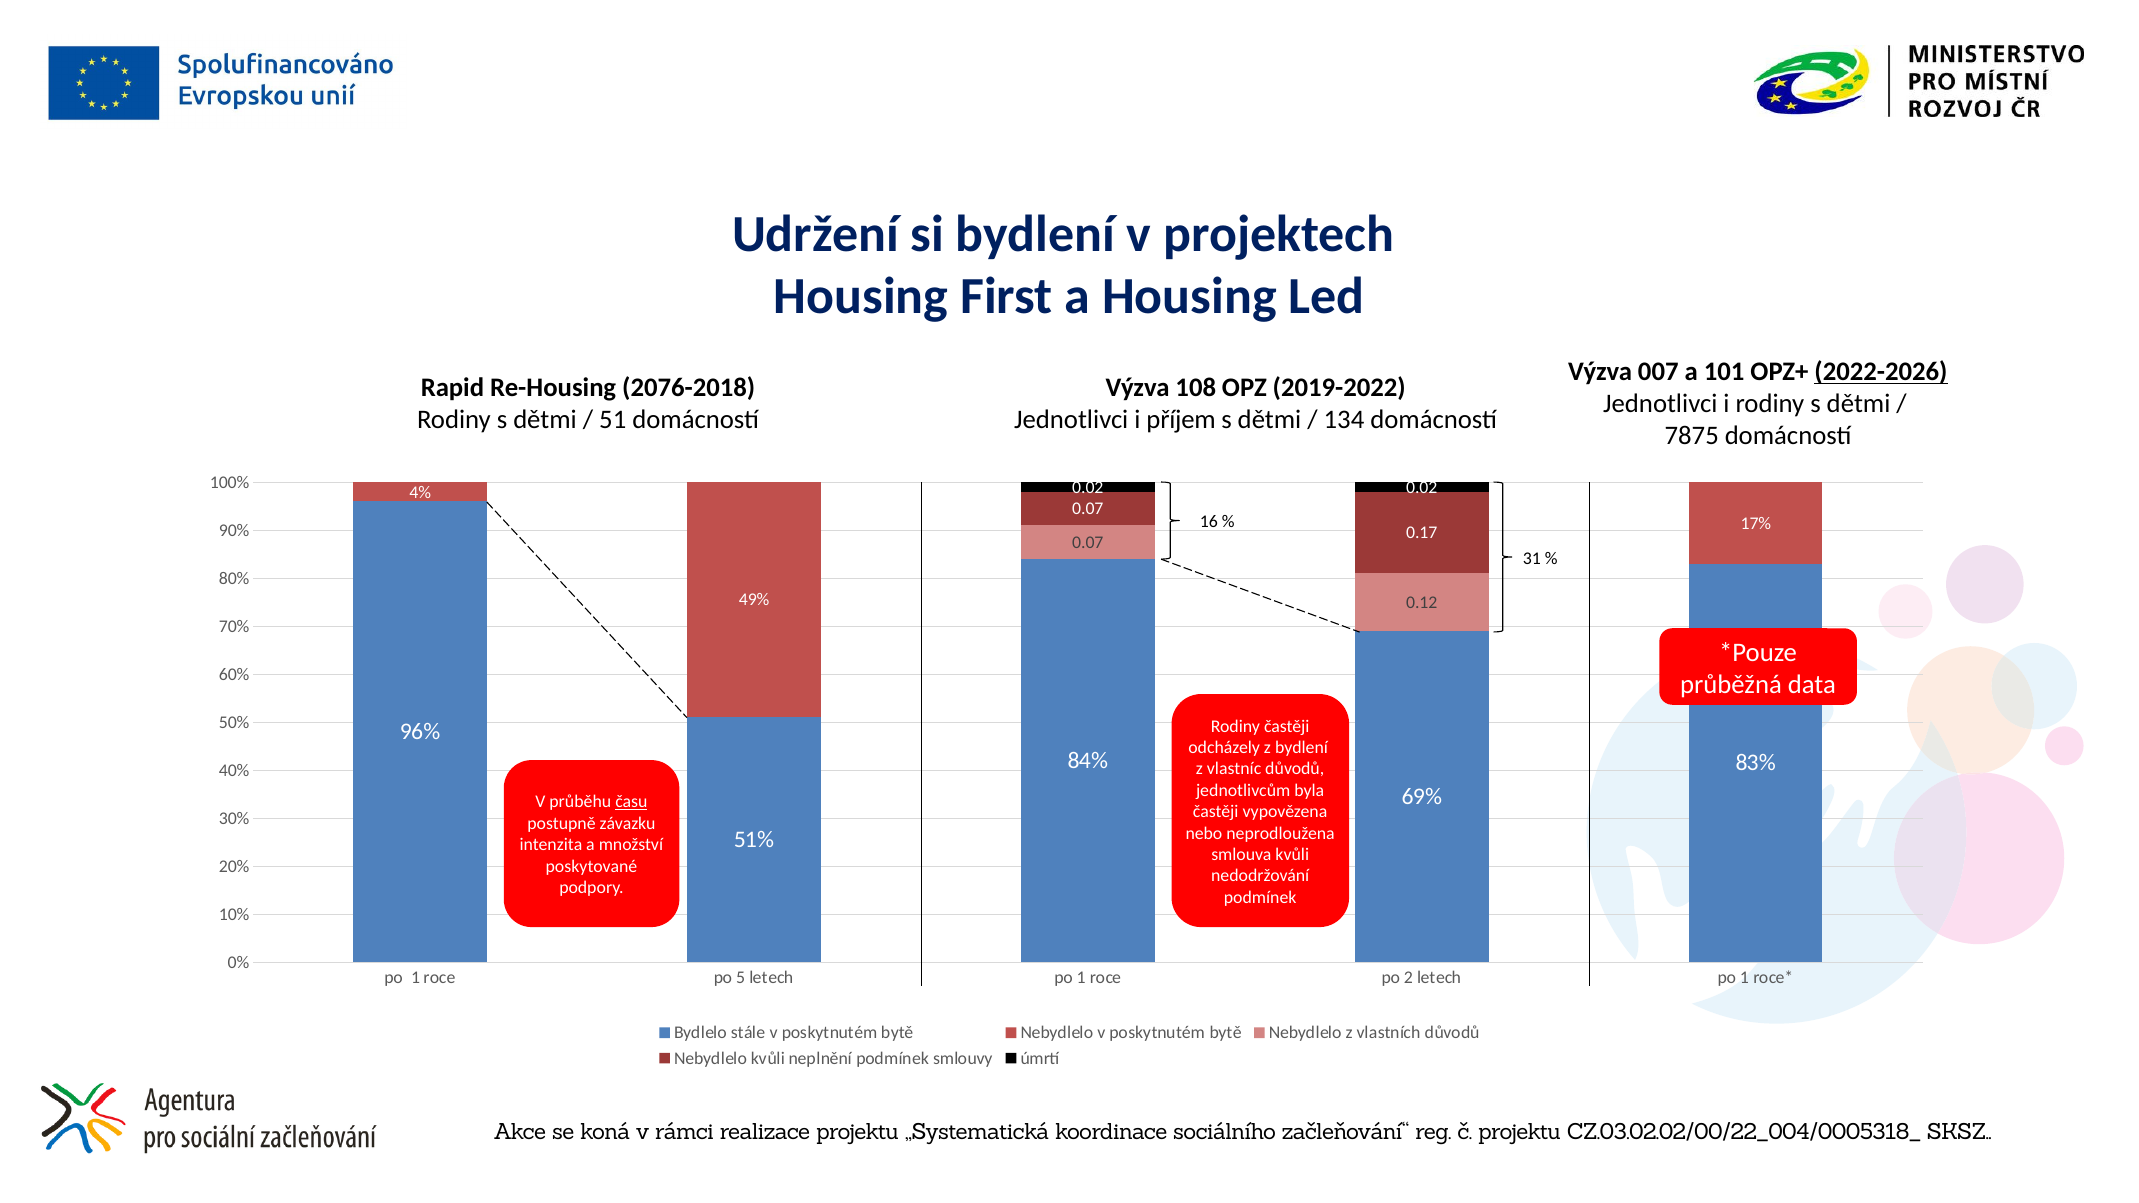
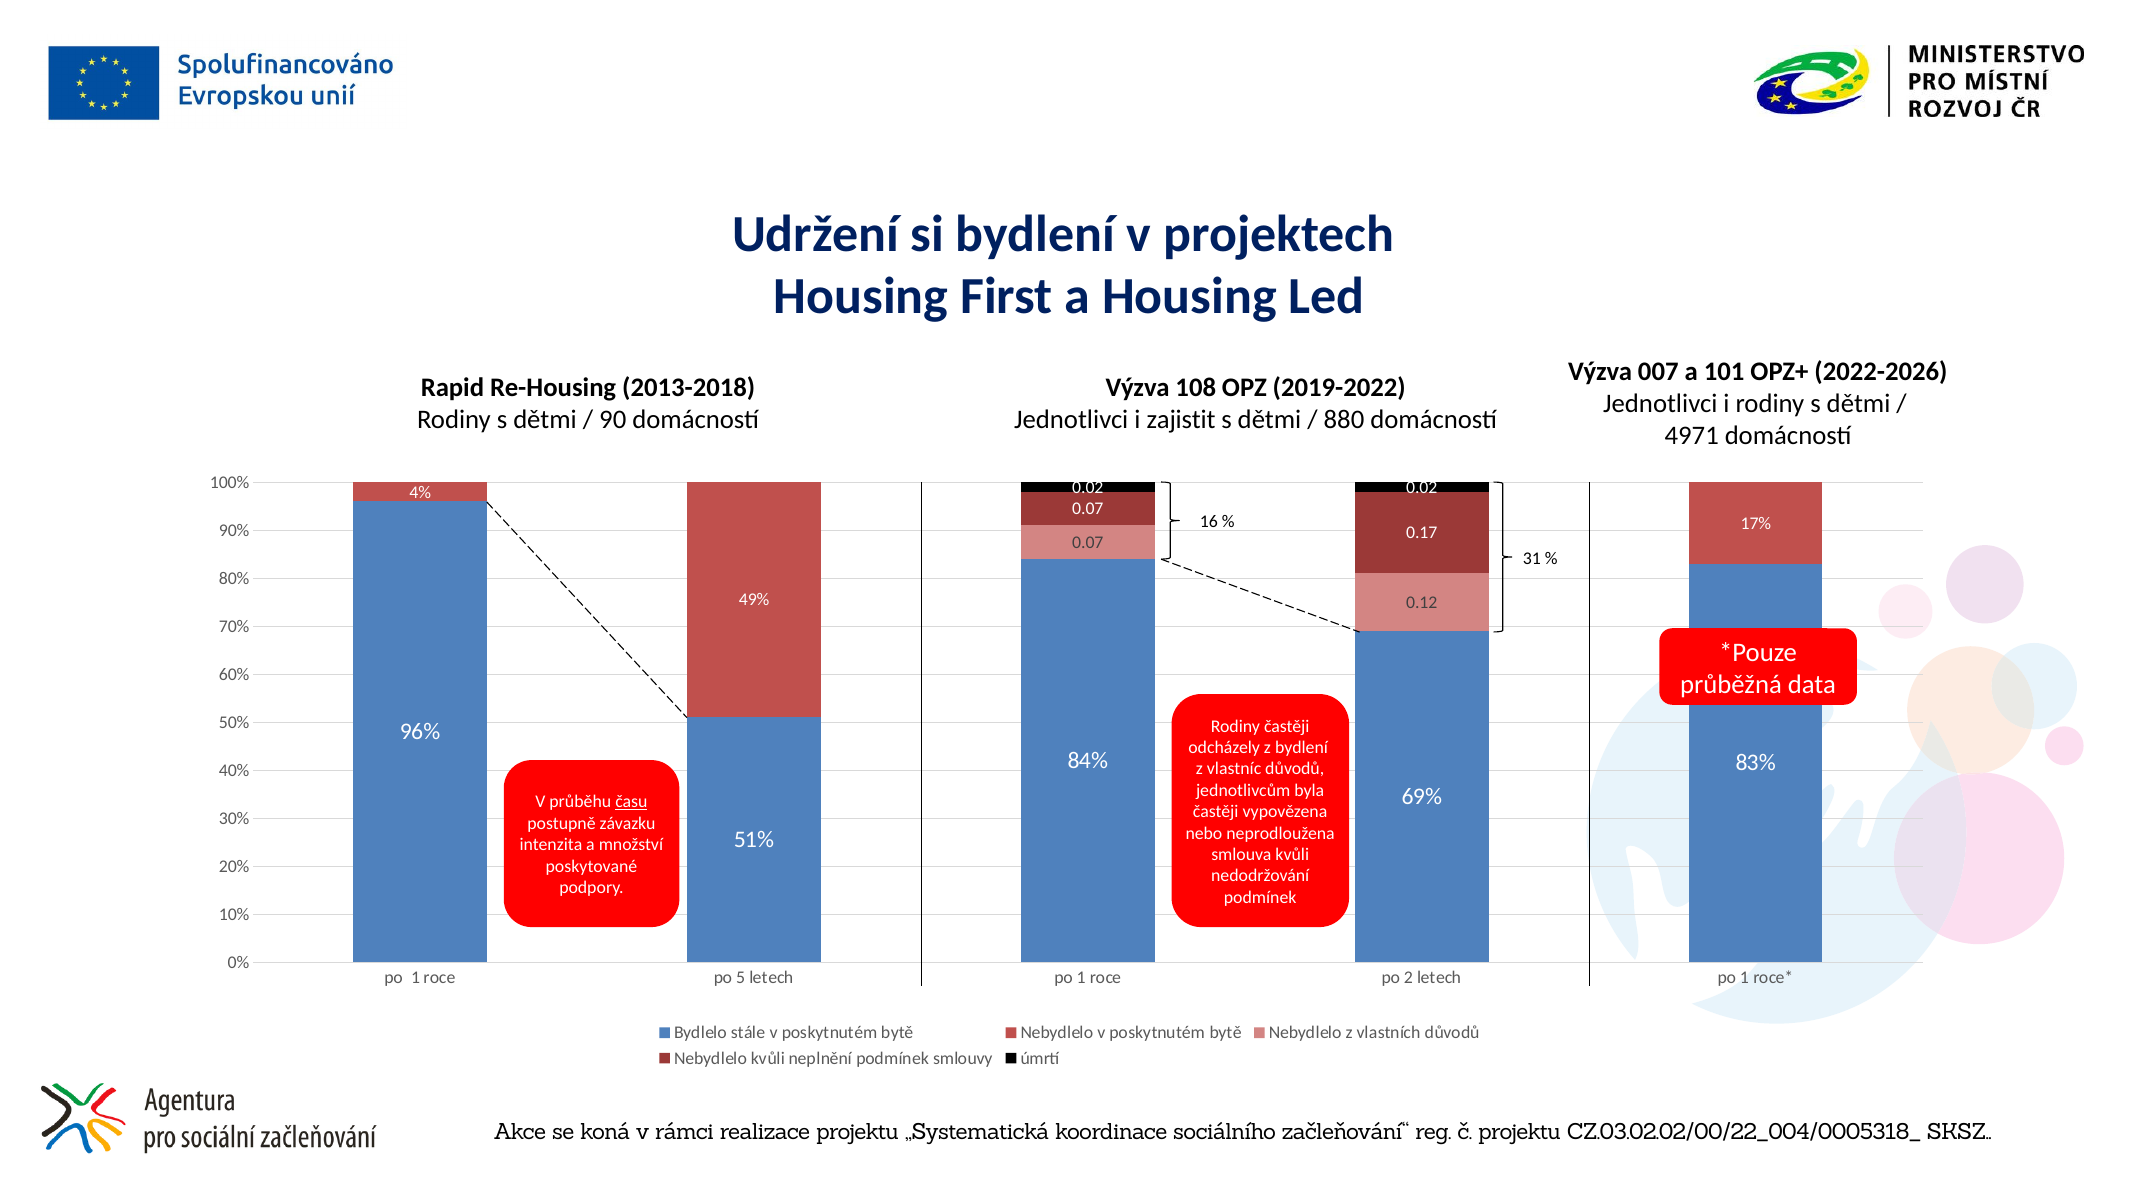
2022-2026 underline: present -> none (1881, 372)
2076-2018: 2076-2018 -> 2013-2018 (689, 388)
51: 51 -> 90 (613, 420)
příjem: příjem -> zajistit (1181, 420)
134: 134 -> 880 (1344, 420)
7875: 7875 -> 4971 (1692, 436)
